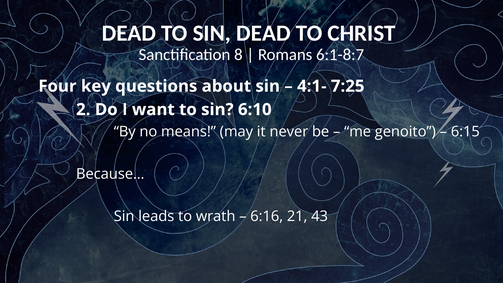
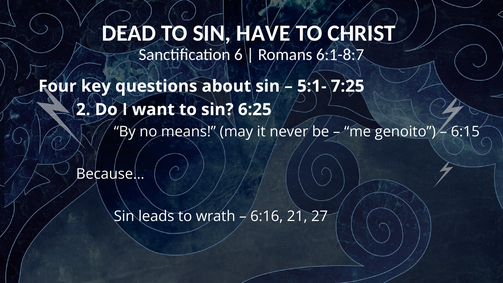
SIN DEAD: DEAD -> HAVE (263, 33)
8: 8 -> 6 (238, 55)
4:1-: 4:1- -> 5:1- (312, 86)
6:10: 6:10 -> 6:25 (255, 110)
43: 43 -> 27 (320, 216)
